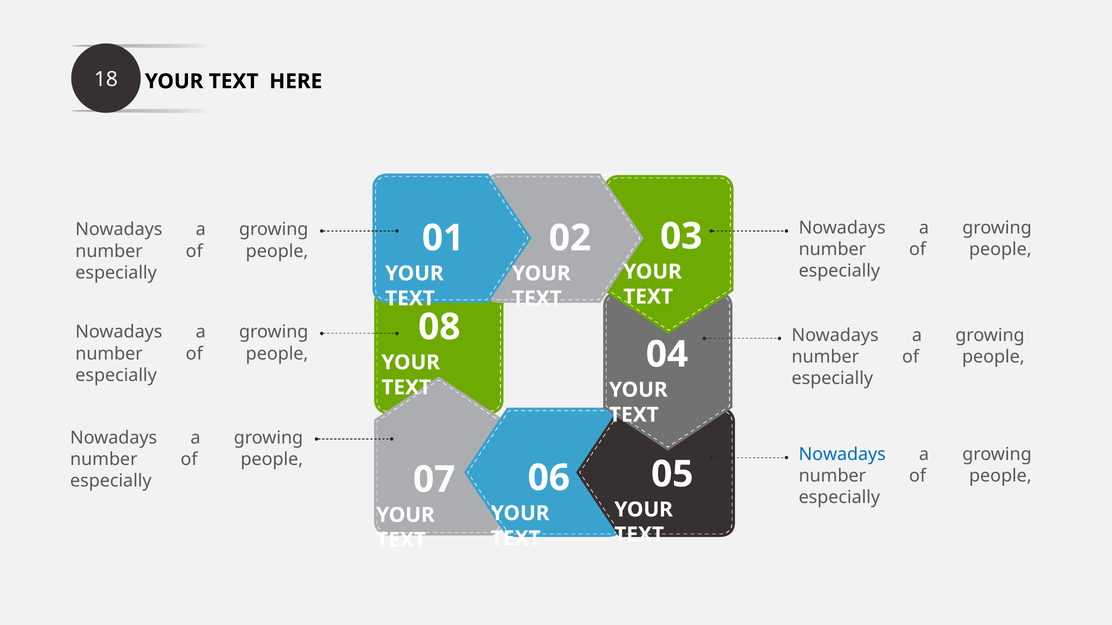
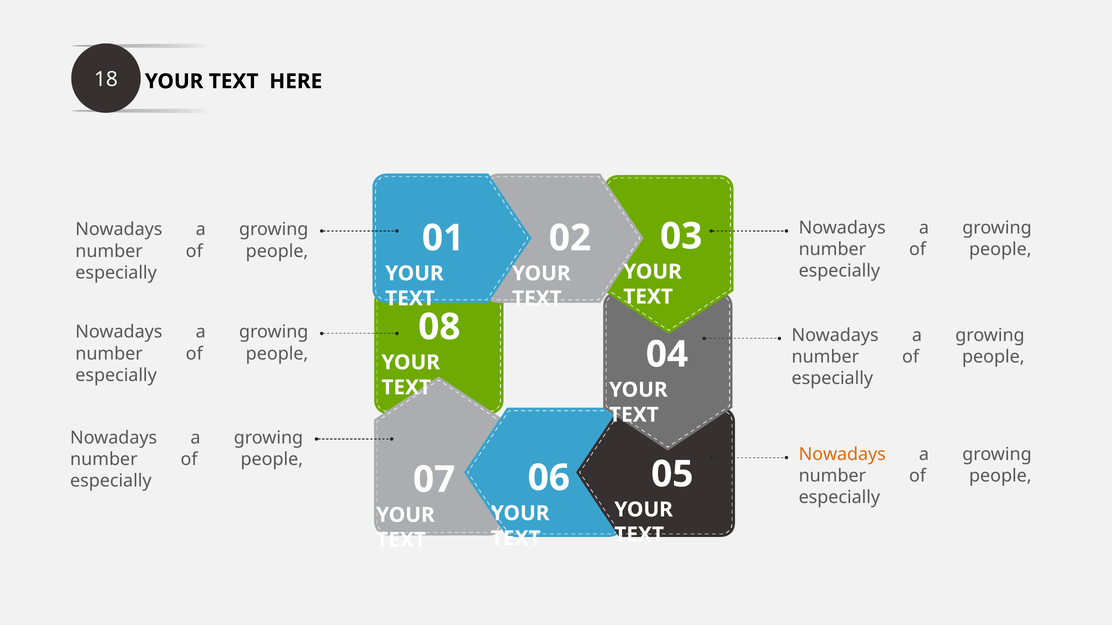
Nowadays colour: blue -> orange (842, 455)
